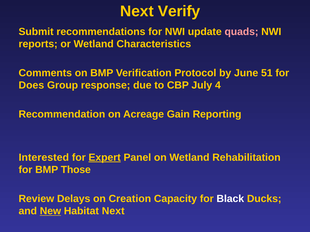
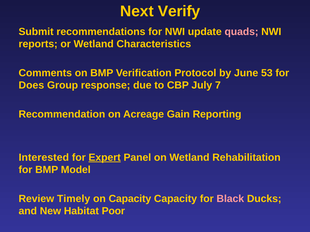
51: 51 -> 53 (267, 73)
4: 4 -> 7 (218, 85)
Those: Those -> Model (76, 170)
Delays: Delays -> Timely (74, 199)
on Creation: Creation -> Capacity (130, 199)
Black colour: white -> pink (230, 199)
New underline: present -> none (50, 211)
Habitat Next: Next -> Poor (113, 211)
